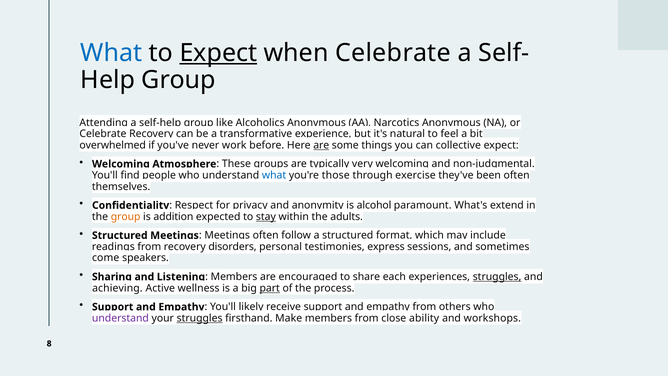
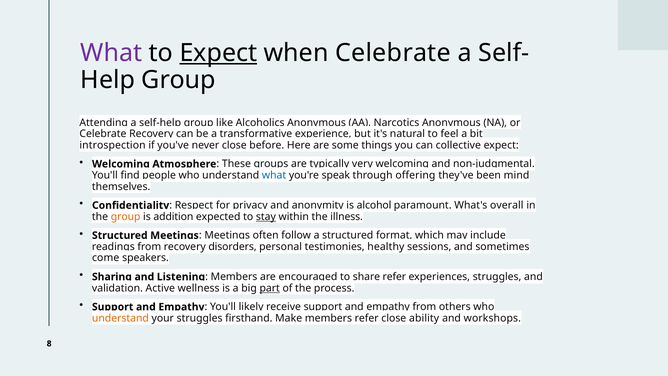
What colour: blue -> purple (111, 53)
overwhelmed: overwhelmed -> introspection (113, 145)
never work: work -> close (234, 145)
are underline: present -> none (321, 145)
those: those -> speak (336, 175)
exercise: exercise -> offering (415, 175)
been often: often -> mind (517, 175)
extend: extend -> overall (507, 205)
adults: adults -> illness (347, 217)
express: express -> healthy (386, 247)
share each: each -> refer (394, 277)
struggles underline: present -> none (497, 277)
achieving: achieving -> validation (117, 288)
understand colour: purple -> orange (120, 318)
struggles underline: present -> none (200, 318)
members from: from -> refer (367, 318)
